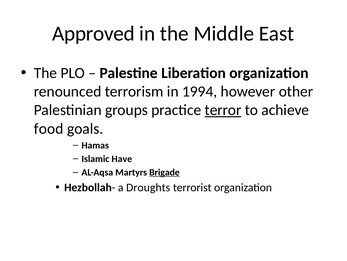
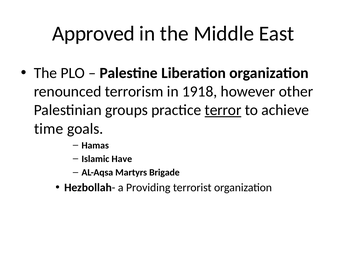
1994: 1994 -> 1918 (200, 91)
food: food -> time (49, 128)
Brigade underline: present -> none (164, 172)
Droughts: Droughts -> Providing (148, 187)
